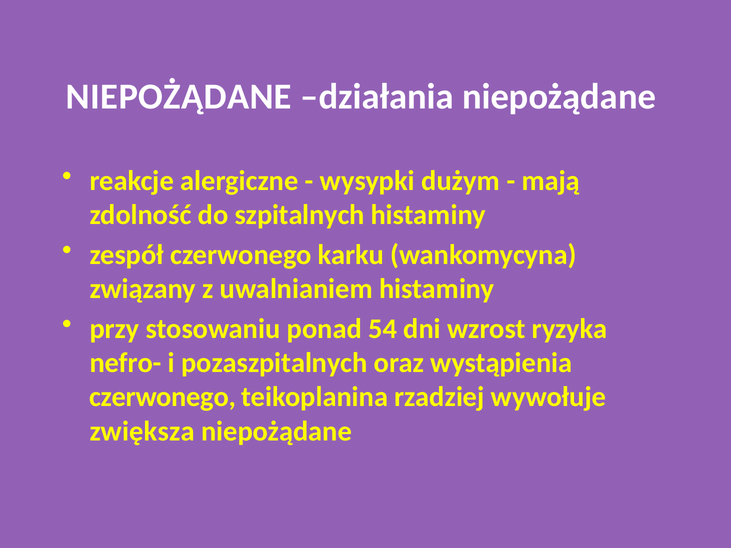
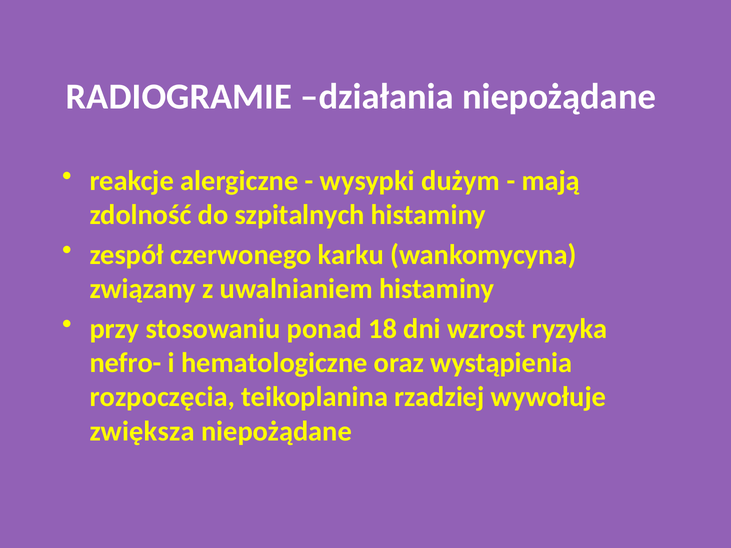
NIEPOŻĄDANE: NIEPOŻĄDANE -> RADIOGRAMIE (179, 97)
54: 54 -> 18 (383, 329)
pozaszpitalnych: pozaszpitalnych -> hematologiczne (274, 363)
czerwonego: czerwonego -> rozpoczęcia (162, 397)
